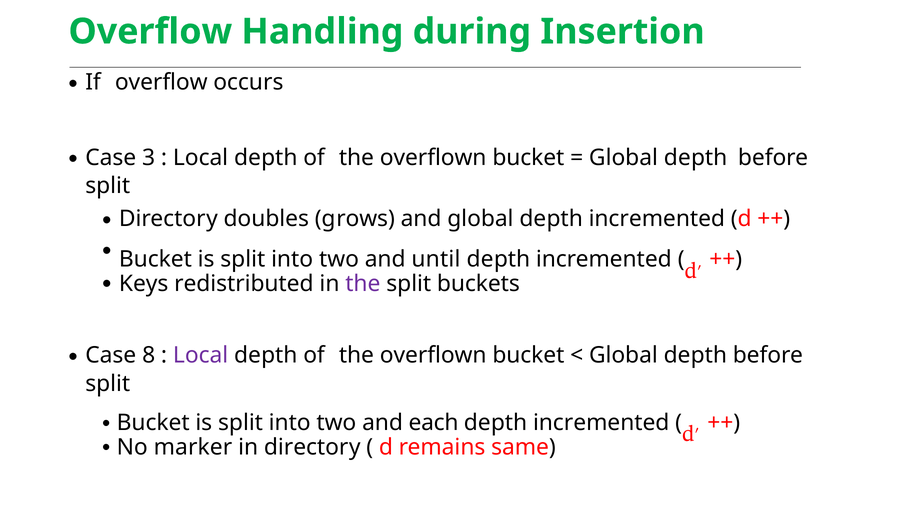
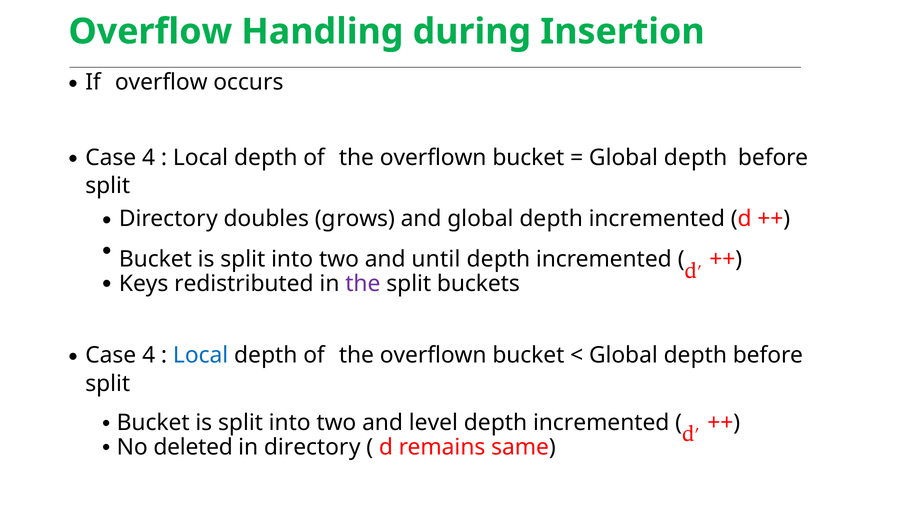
3: 3 -> 4 (149, 158)
8: 8 -> 4 (149, 355)
Local colour: purple -> blue (201, 355)
each: each -> level (433, 423)
marker: marker -> deleted (193, 447)
